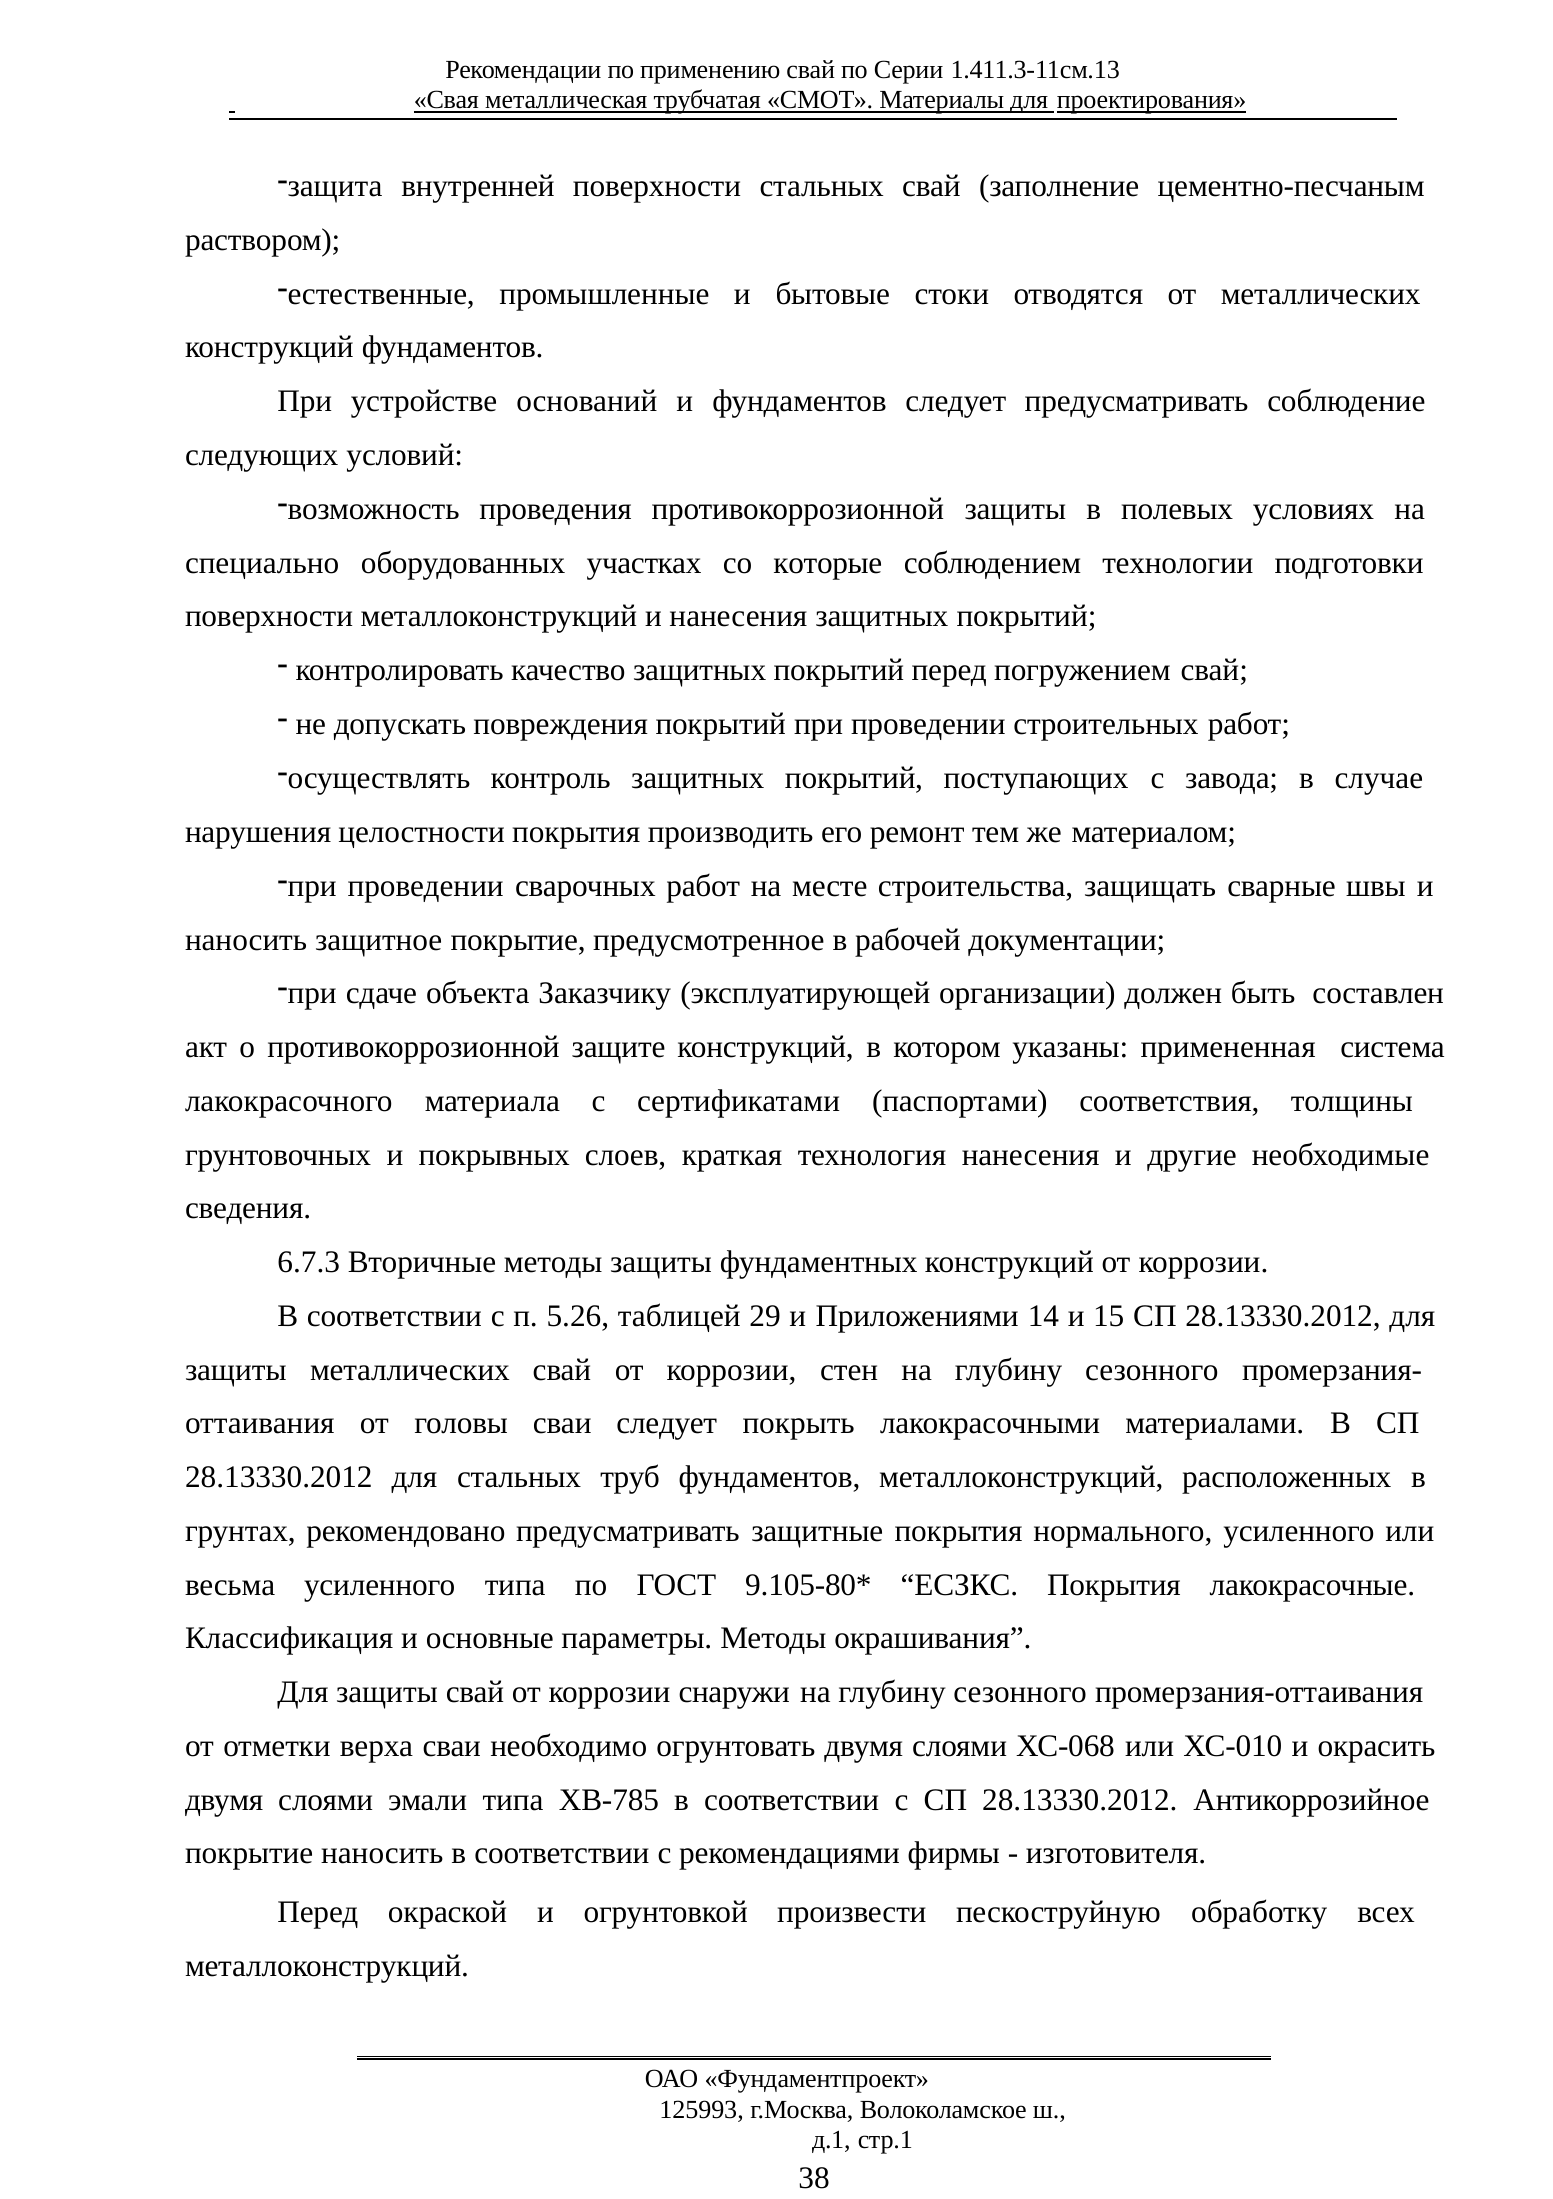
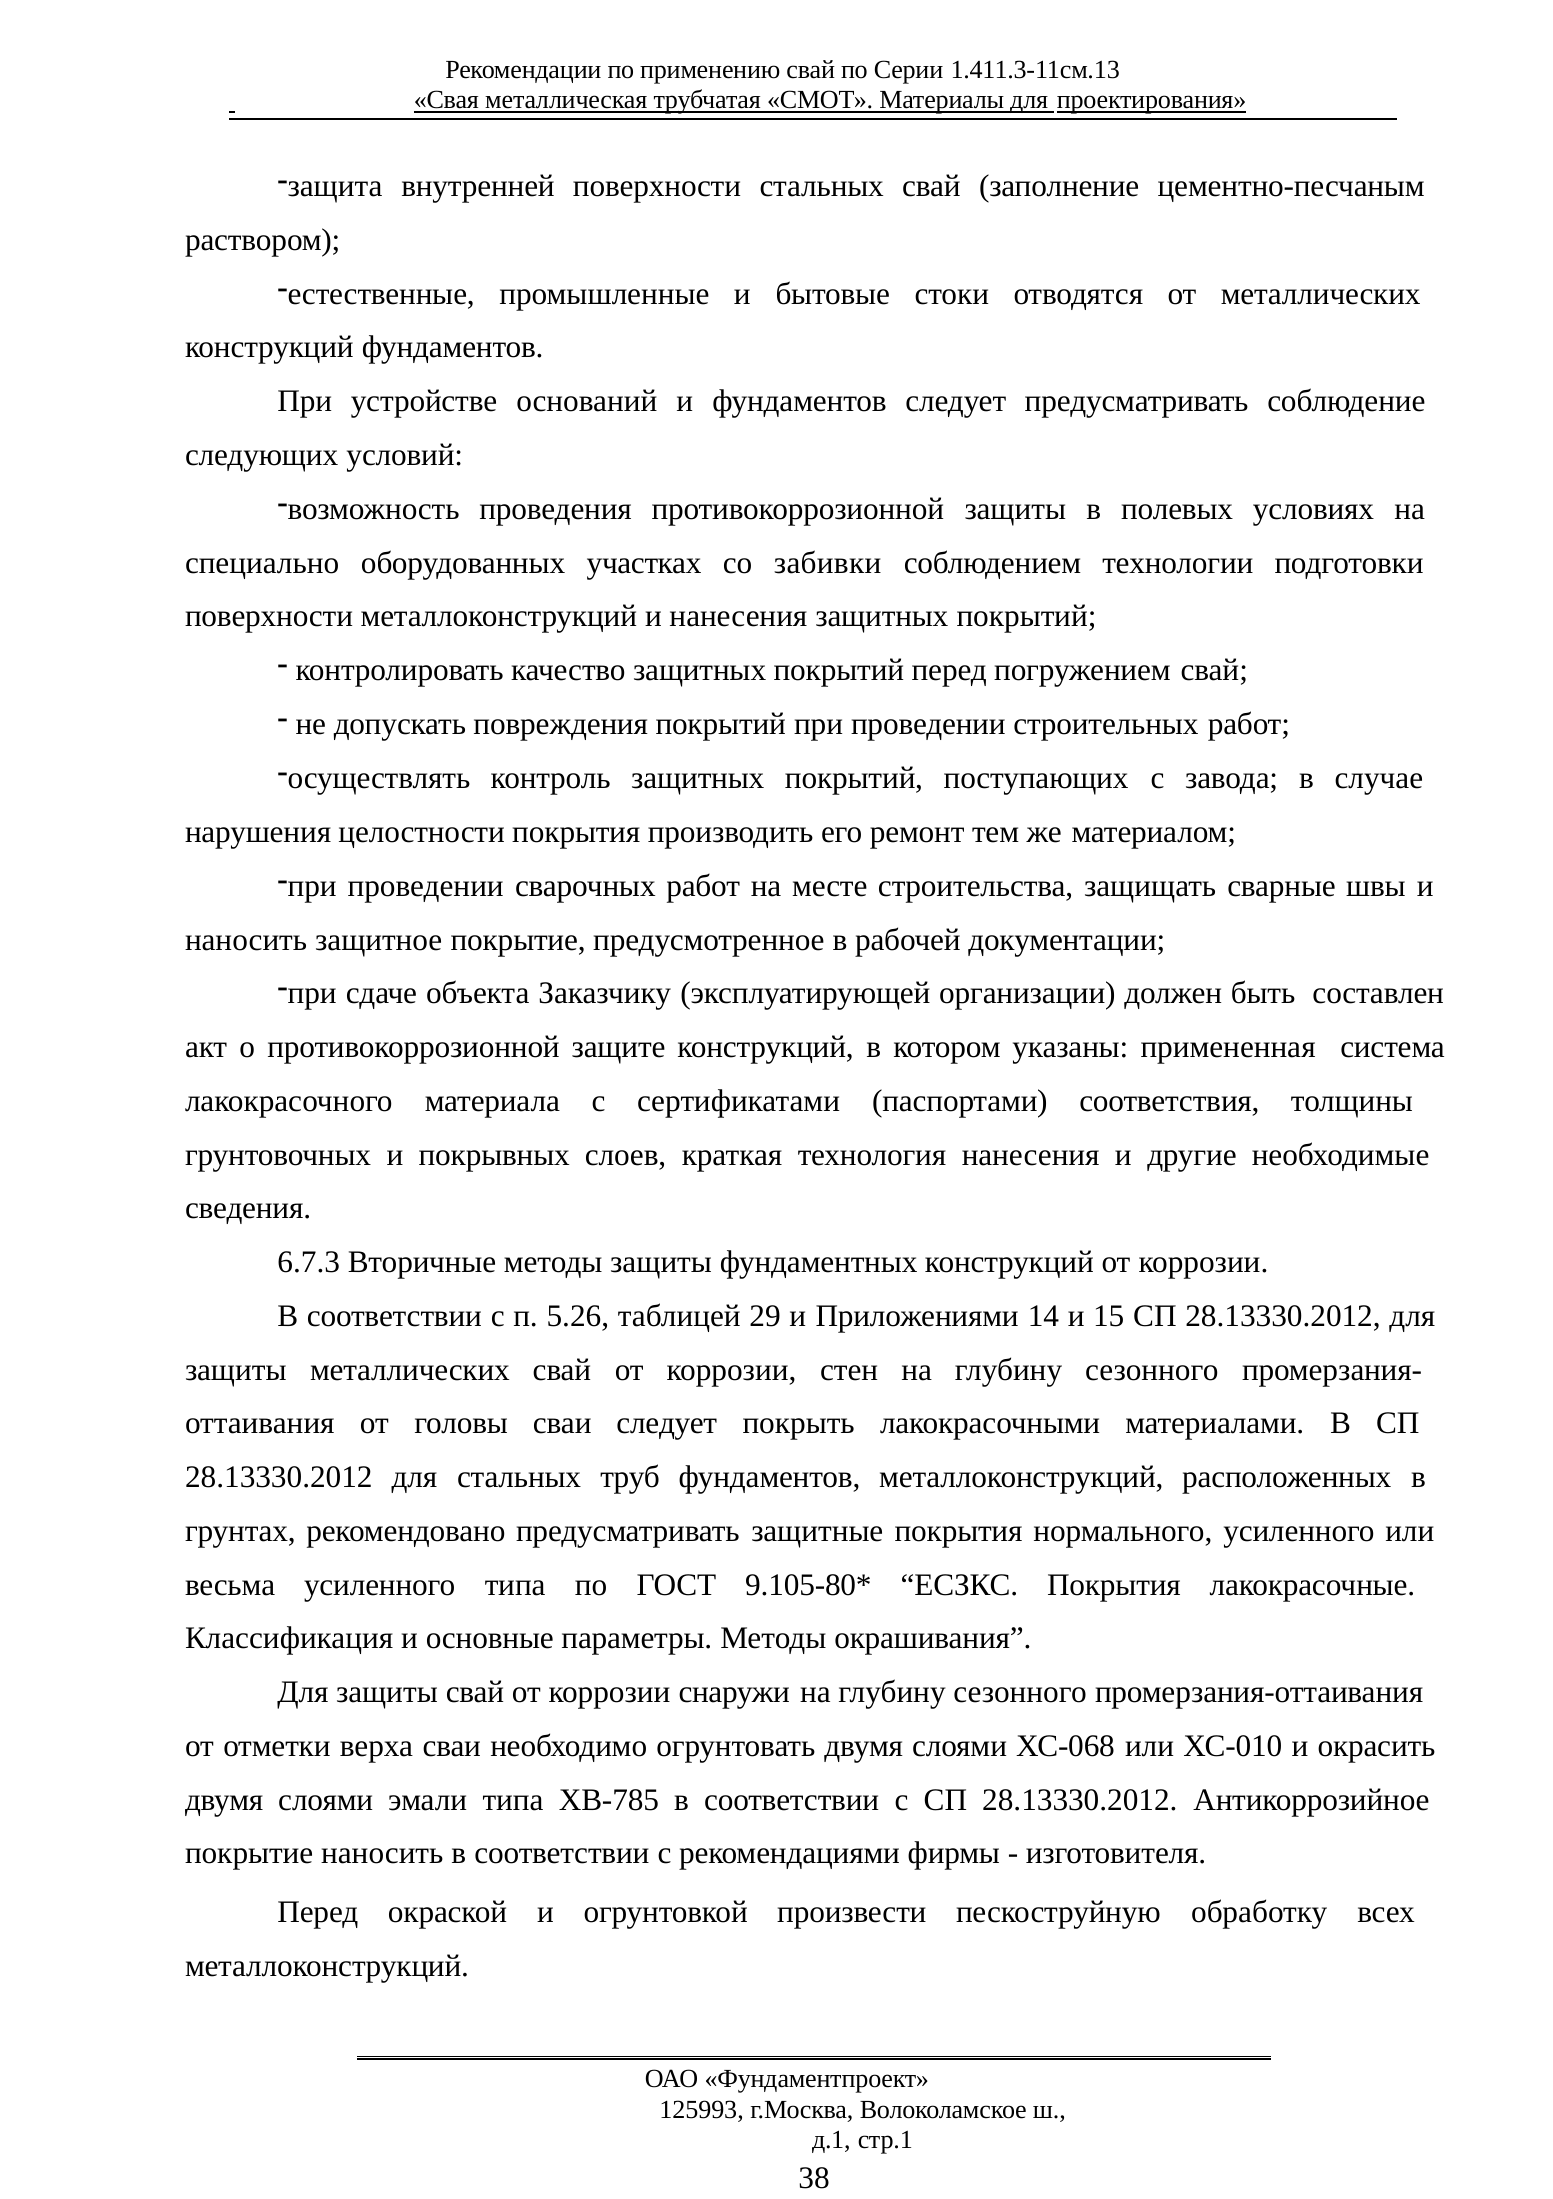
которые: которые -> забивки (828, 563)
